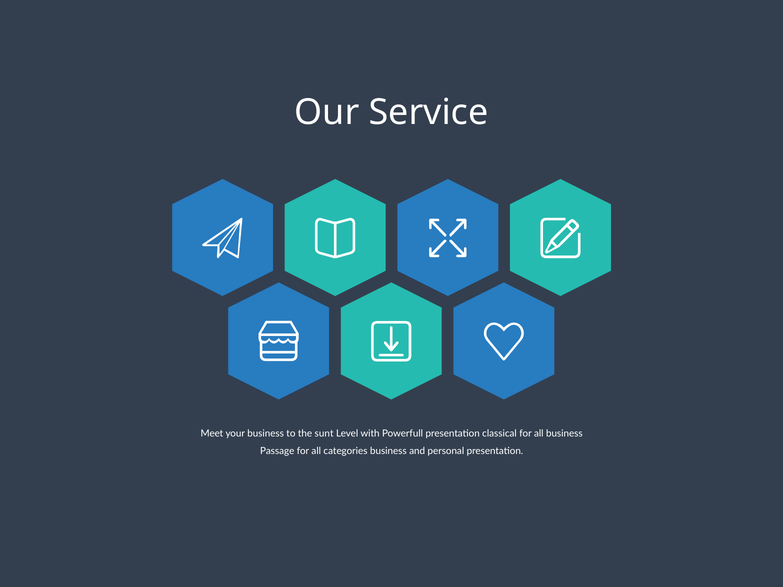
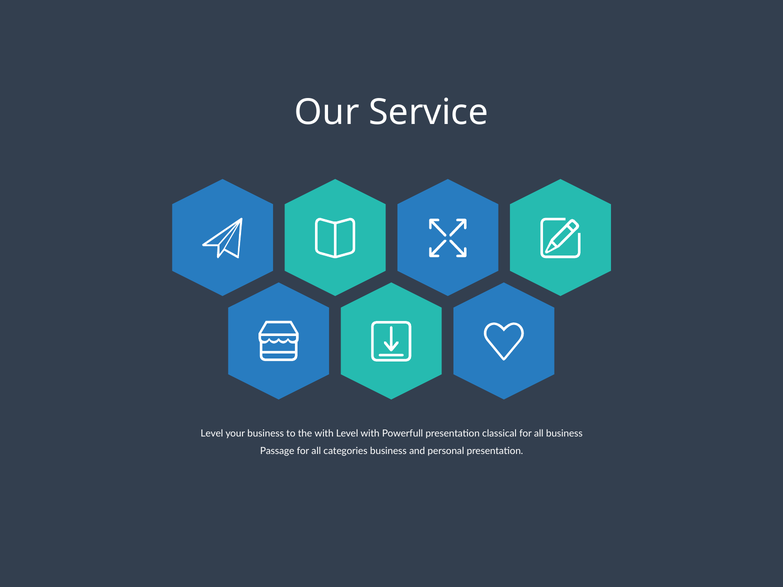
Meet: Meet -> Level (212, 434)
the sunt: sunt -> with (324, 434)
